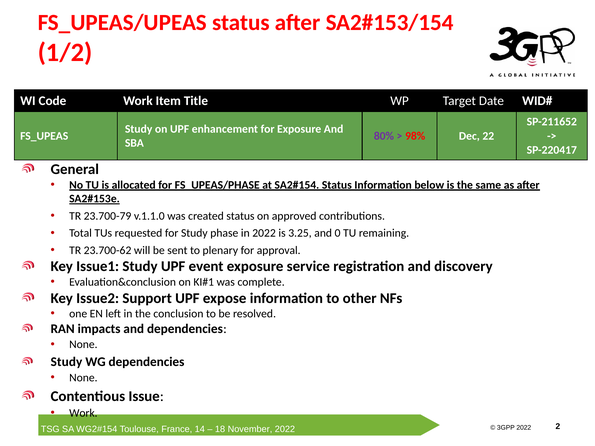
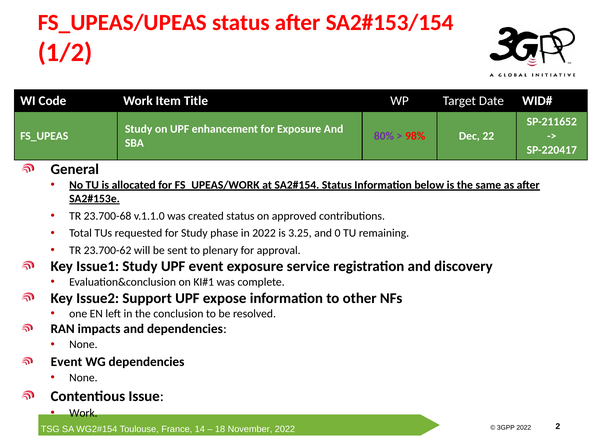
FS_UPEAS/PHASE: FS_UPEAS/PHASE -> FS_UPEAS/WORK (217, 185)
23.700-79: 23.700-79 -> 23.700-68 (108, 216)
Study: Study -> Event (66, 362)
